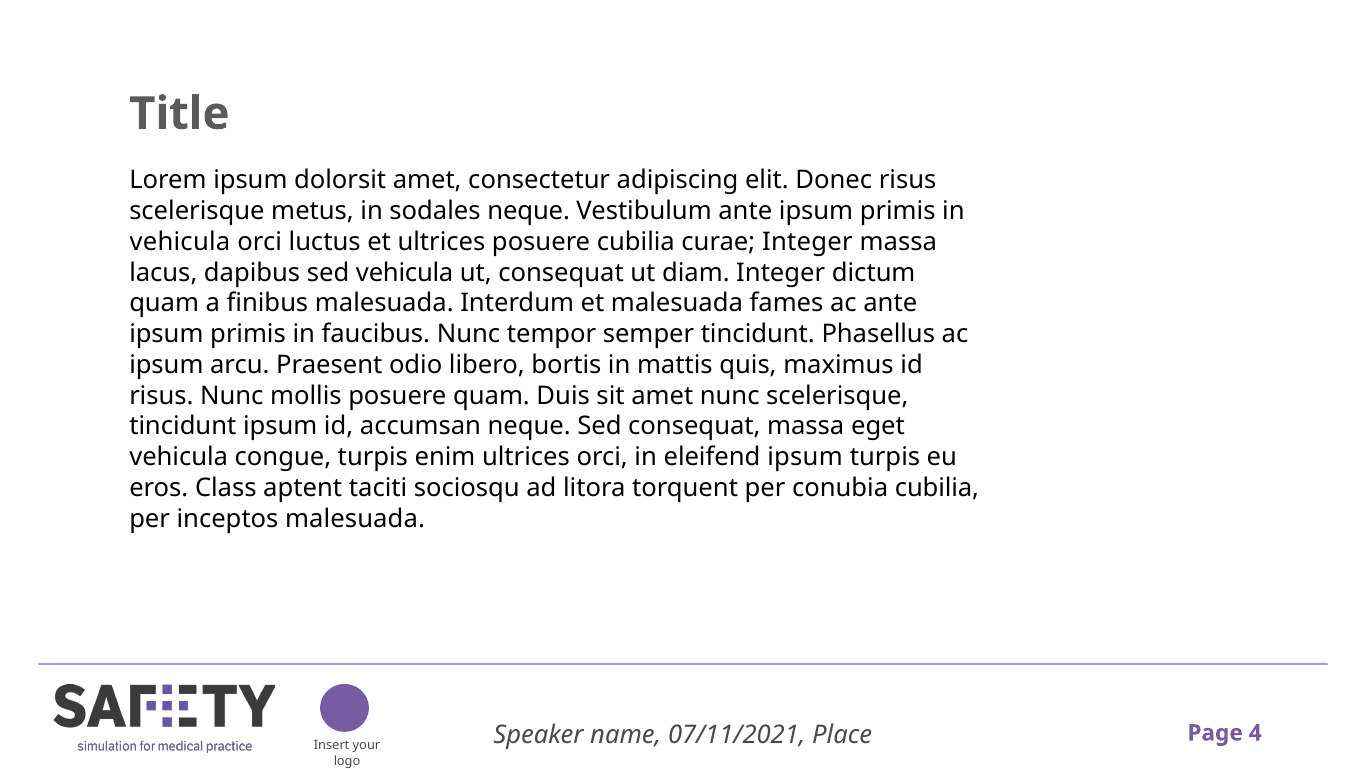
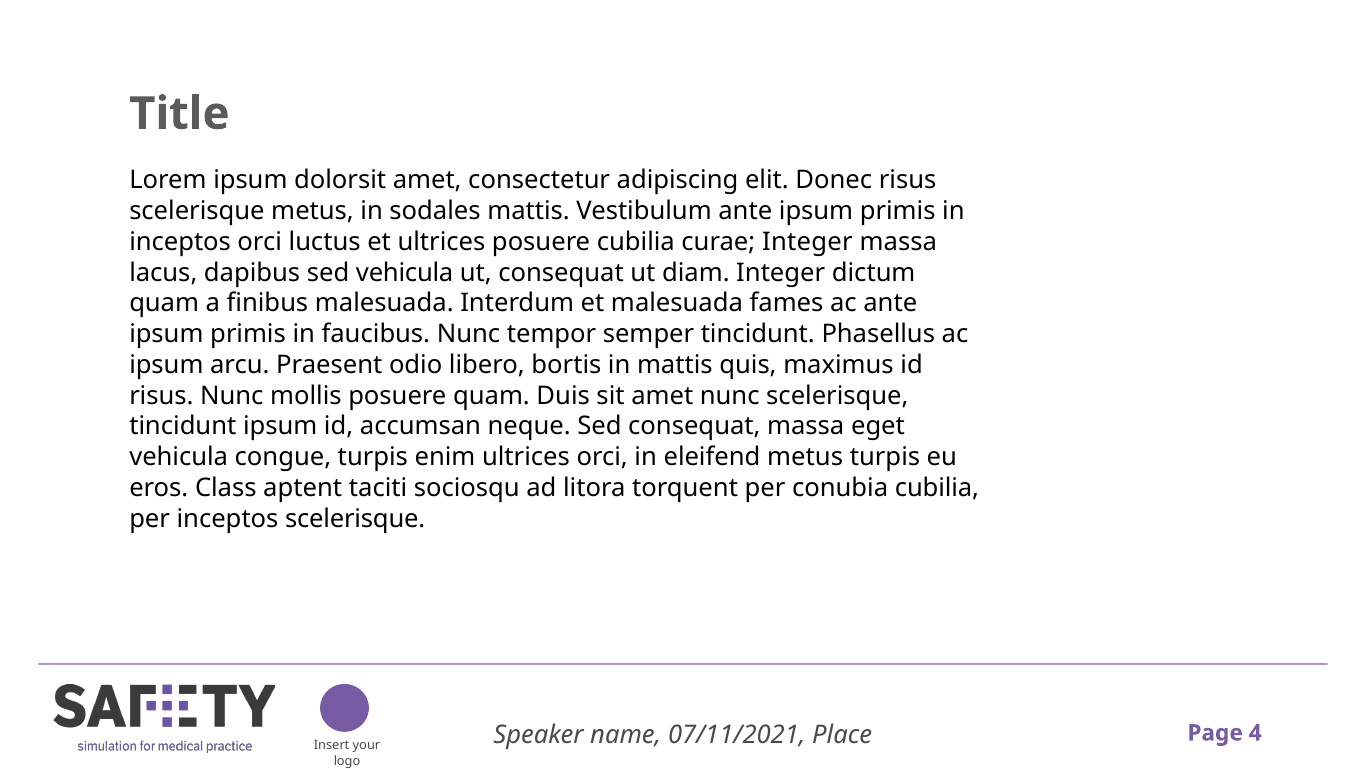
sodales neque: neque -> mattis (529, 211)
vehicula: vehicula -> inceptos (180, 242)
eleifend ipsum: ipsum -> metus (805, 457)
inceptos malesuada: malesuada -> scelerisque (355, 518)
